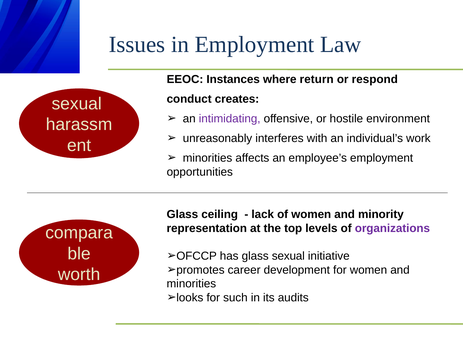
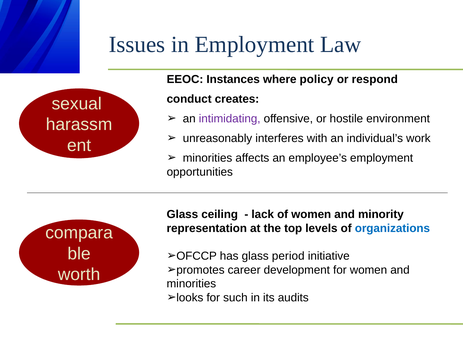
return: return -> policy (317, 80)
organizations colour: purple -> blue (392, 228)
glass sexual: sexual -> period (288, 256)
